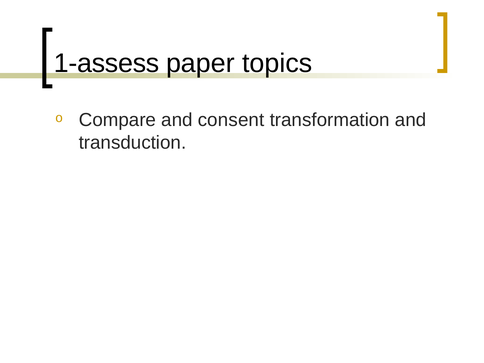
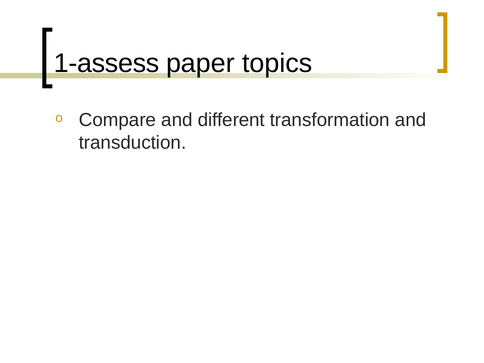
consent: consent -> different (231, 120)
